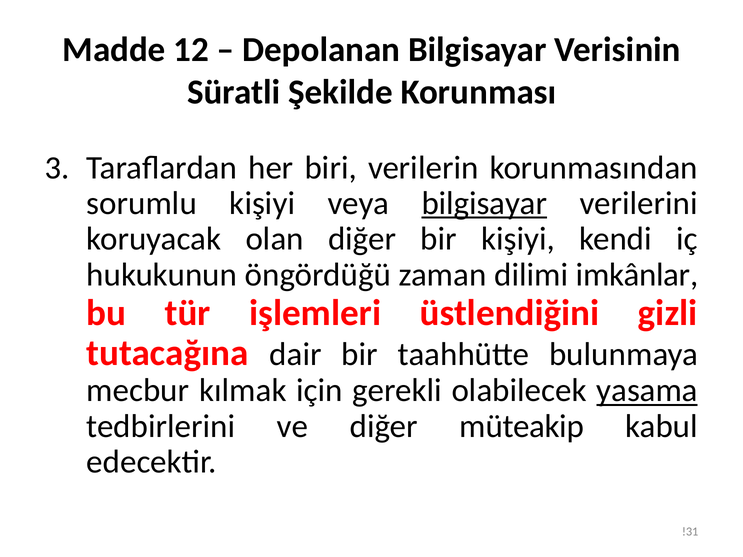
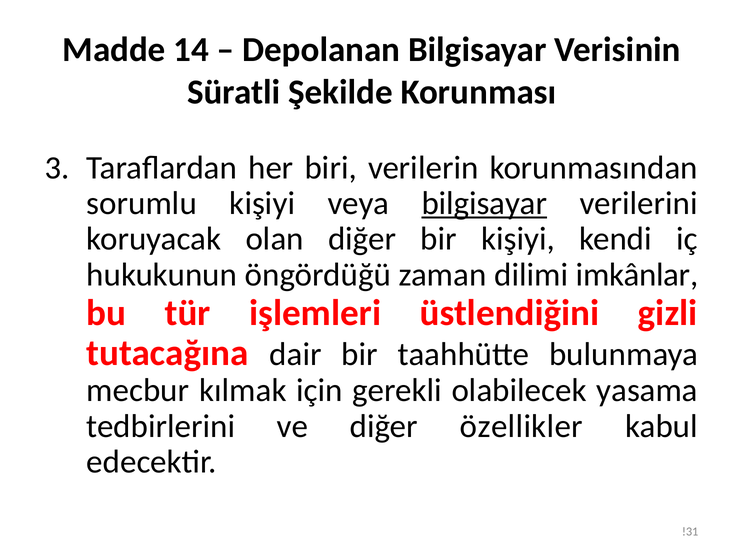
12: 12 -> 14 (191, 50)
yasama underline: present -> none (647, 391)
müteakip: müteakip -> özellikler (521, 426)
